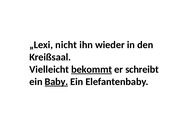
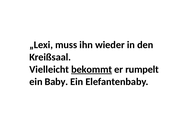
nicht: nicht -> muss (66, 45)
schreibt: schreibt -> rumpelt (142, 69)
Baby underline: present -> none (56, 82)
